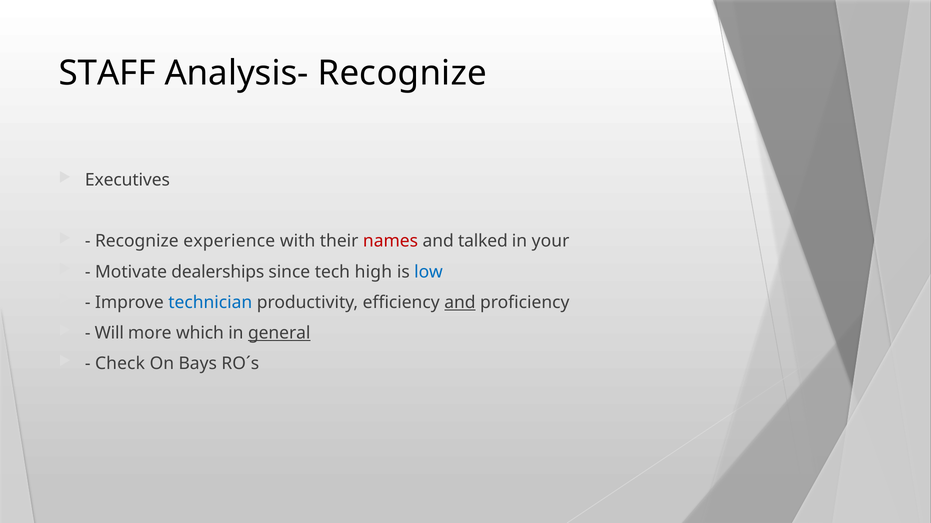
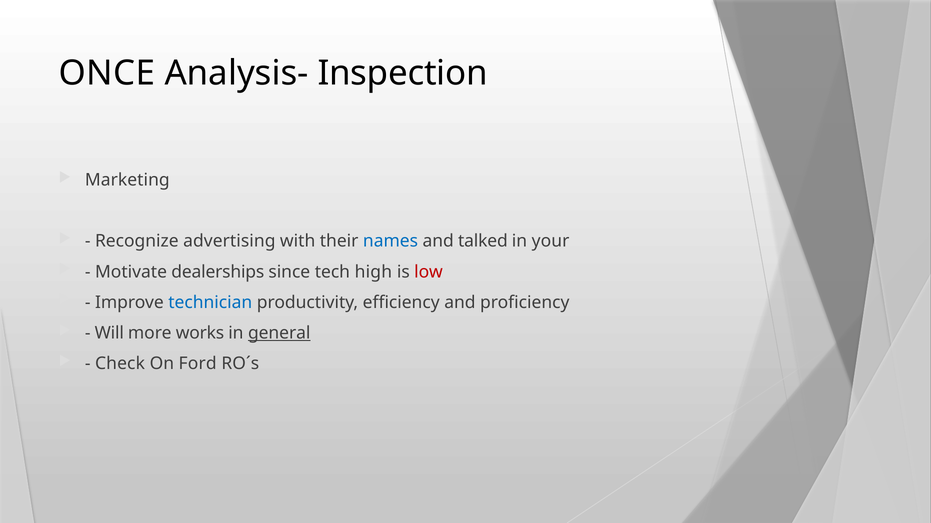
STAFF: STAFF -> ONCE (107, 73)
Analysis- Recognize: Recognize -> Inspection (403, 73)
Executives: Executives -> Marketing (127, 180)
experience: experience -> advertising (229, 241)
names colour: red -> blue (391, 241)
low colour: blue -> red (429, 272)
and underline: present -> none (460, 303)
which: which -> works (200, 333)
Bays: Bays -> Ford (198, 364)
